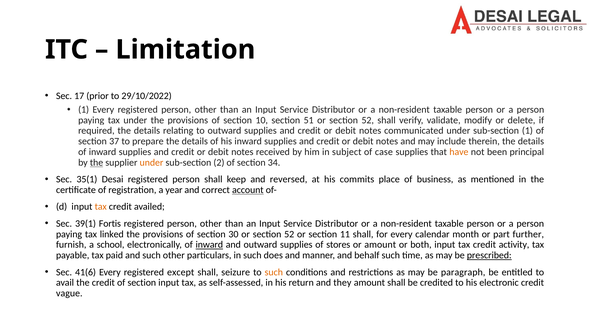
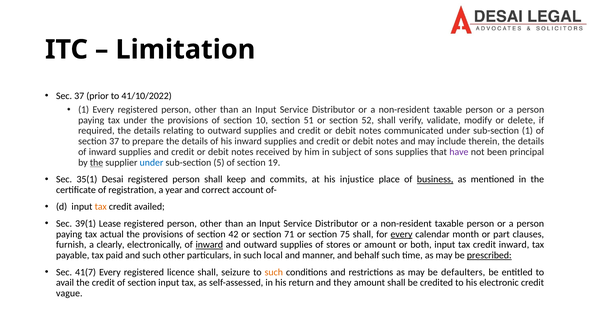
Sec 17: 17 -> 37 (79, 96)
29/10/2022: 29/10/2022 -> 41/10/2022 (147, 96)
case: case -> sons (384, 152)
have colour: orange -> purple (459, 152)
under colour: orange -> blue (151, 163)
2: 2 -> 5 (219, 163)
34: 34 -> 19 (274, 163)
reversed: reversed -> commits (289, 179)
commits: commits -> injustice (357, 179)
business underline: none -> present (435, 179)
account underline: present -> none (248, 190)
Fortis: Fortis -> Lease (110, 223)
linked: linked -> actual (112, 234)
30: 30 -> 42 (233, 234)
52: 52 -> 71 (289, 234)
11: 11 -> 75 (345, 234)
every underline: none -> present (402, 234)
further: further -> clauses (528, 234)
school: school -> clearly (111, 245)
credit activity: activity -> inward (514, 245)
does: does -> local (273, 255)
41(6: 41(6 -> 41(7 (86, 272)
except: except -> licence (181, 272)
paragraph: paragraph -> defaulters (463, 272)
